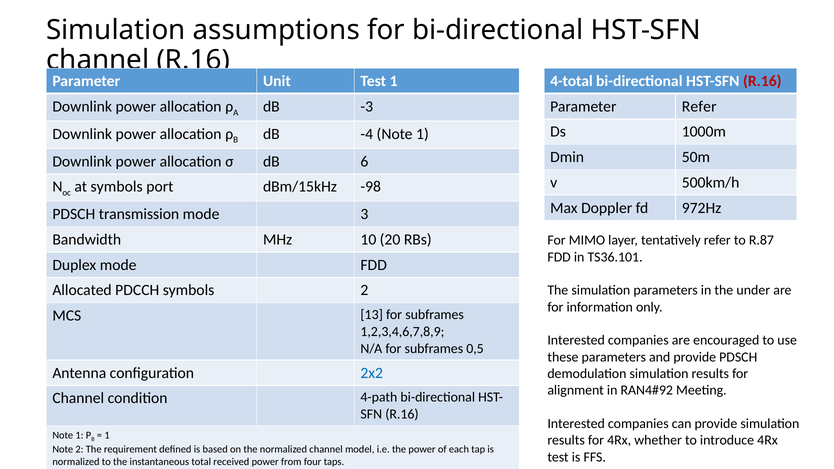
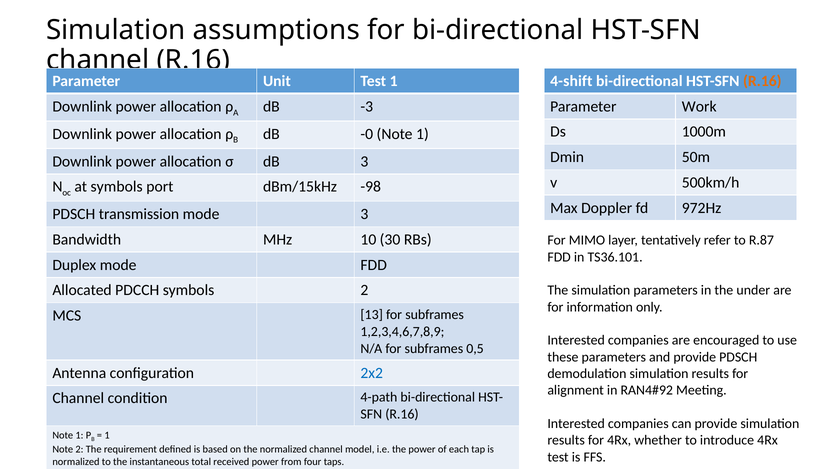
4-total: 4-total -> 4-shift (571, 81)
R.16 colour: red -> orange (762, 81)
Parameter Refer: Refer -> Work (699, 106)
-4: -4 -> -0 (367, 134)
dB 6: 6 -> 3 (364, 161)
20: 20 -> 30 (390, 240)
